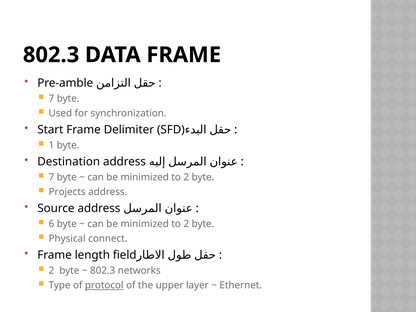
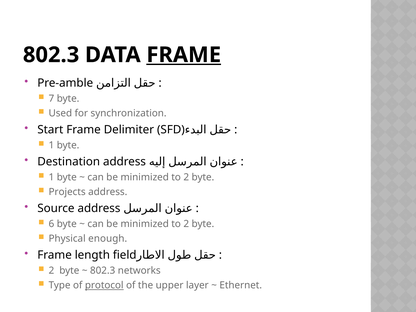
FRAME underline: none -> present (184, 55)
7: 7 -> 1 (51, 177)
connect: connect -> enough (108, 239)
